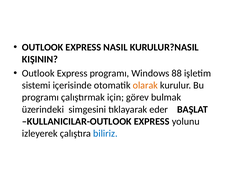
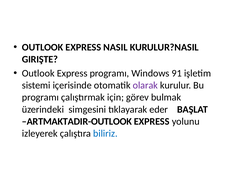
KIŞININ: KIŞININ -> GIRIŞTE (40, 59)
88: 88 -> 91 (177, 73)
olarak colour: orange -> purple (145, 85)
KULLANICILAR-OUTLOOK: KULLANICILAR-OUTLOOK -> ARTMAKTADIR-OUTLOOK (77, 121)
